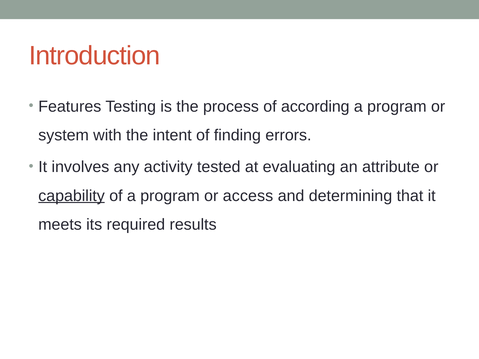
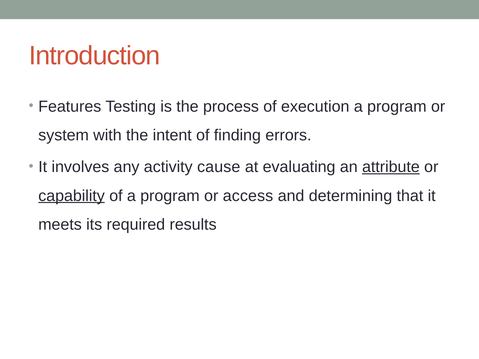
according: according -> execution (315, 107)
tested: tested -> cause (219, 167)
attribute underline: none -> present (391, 167)
